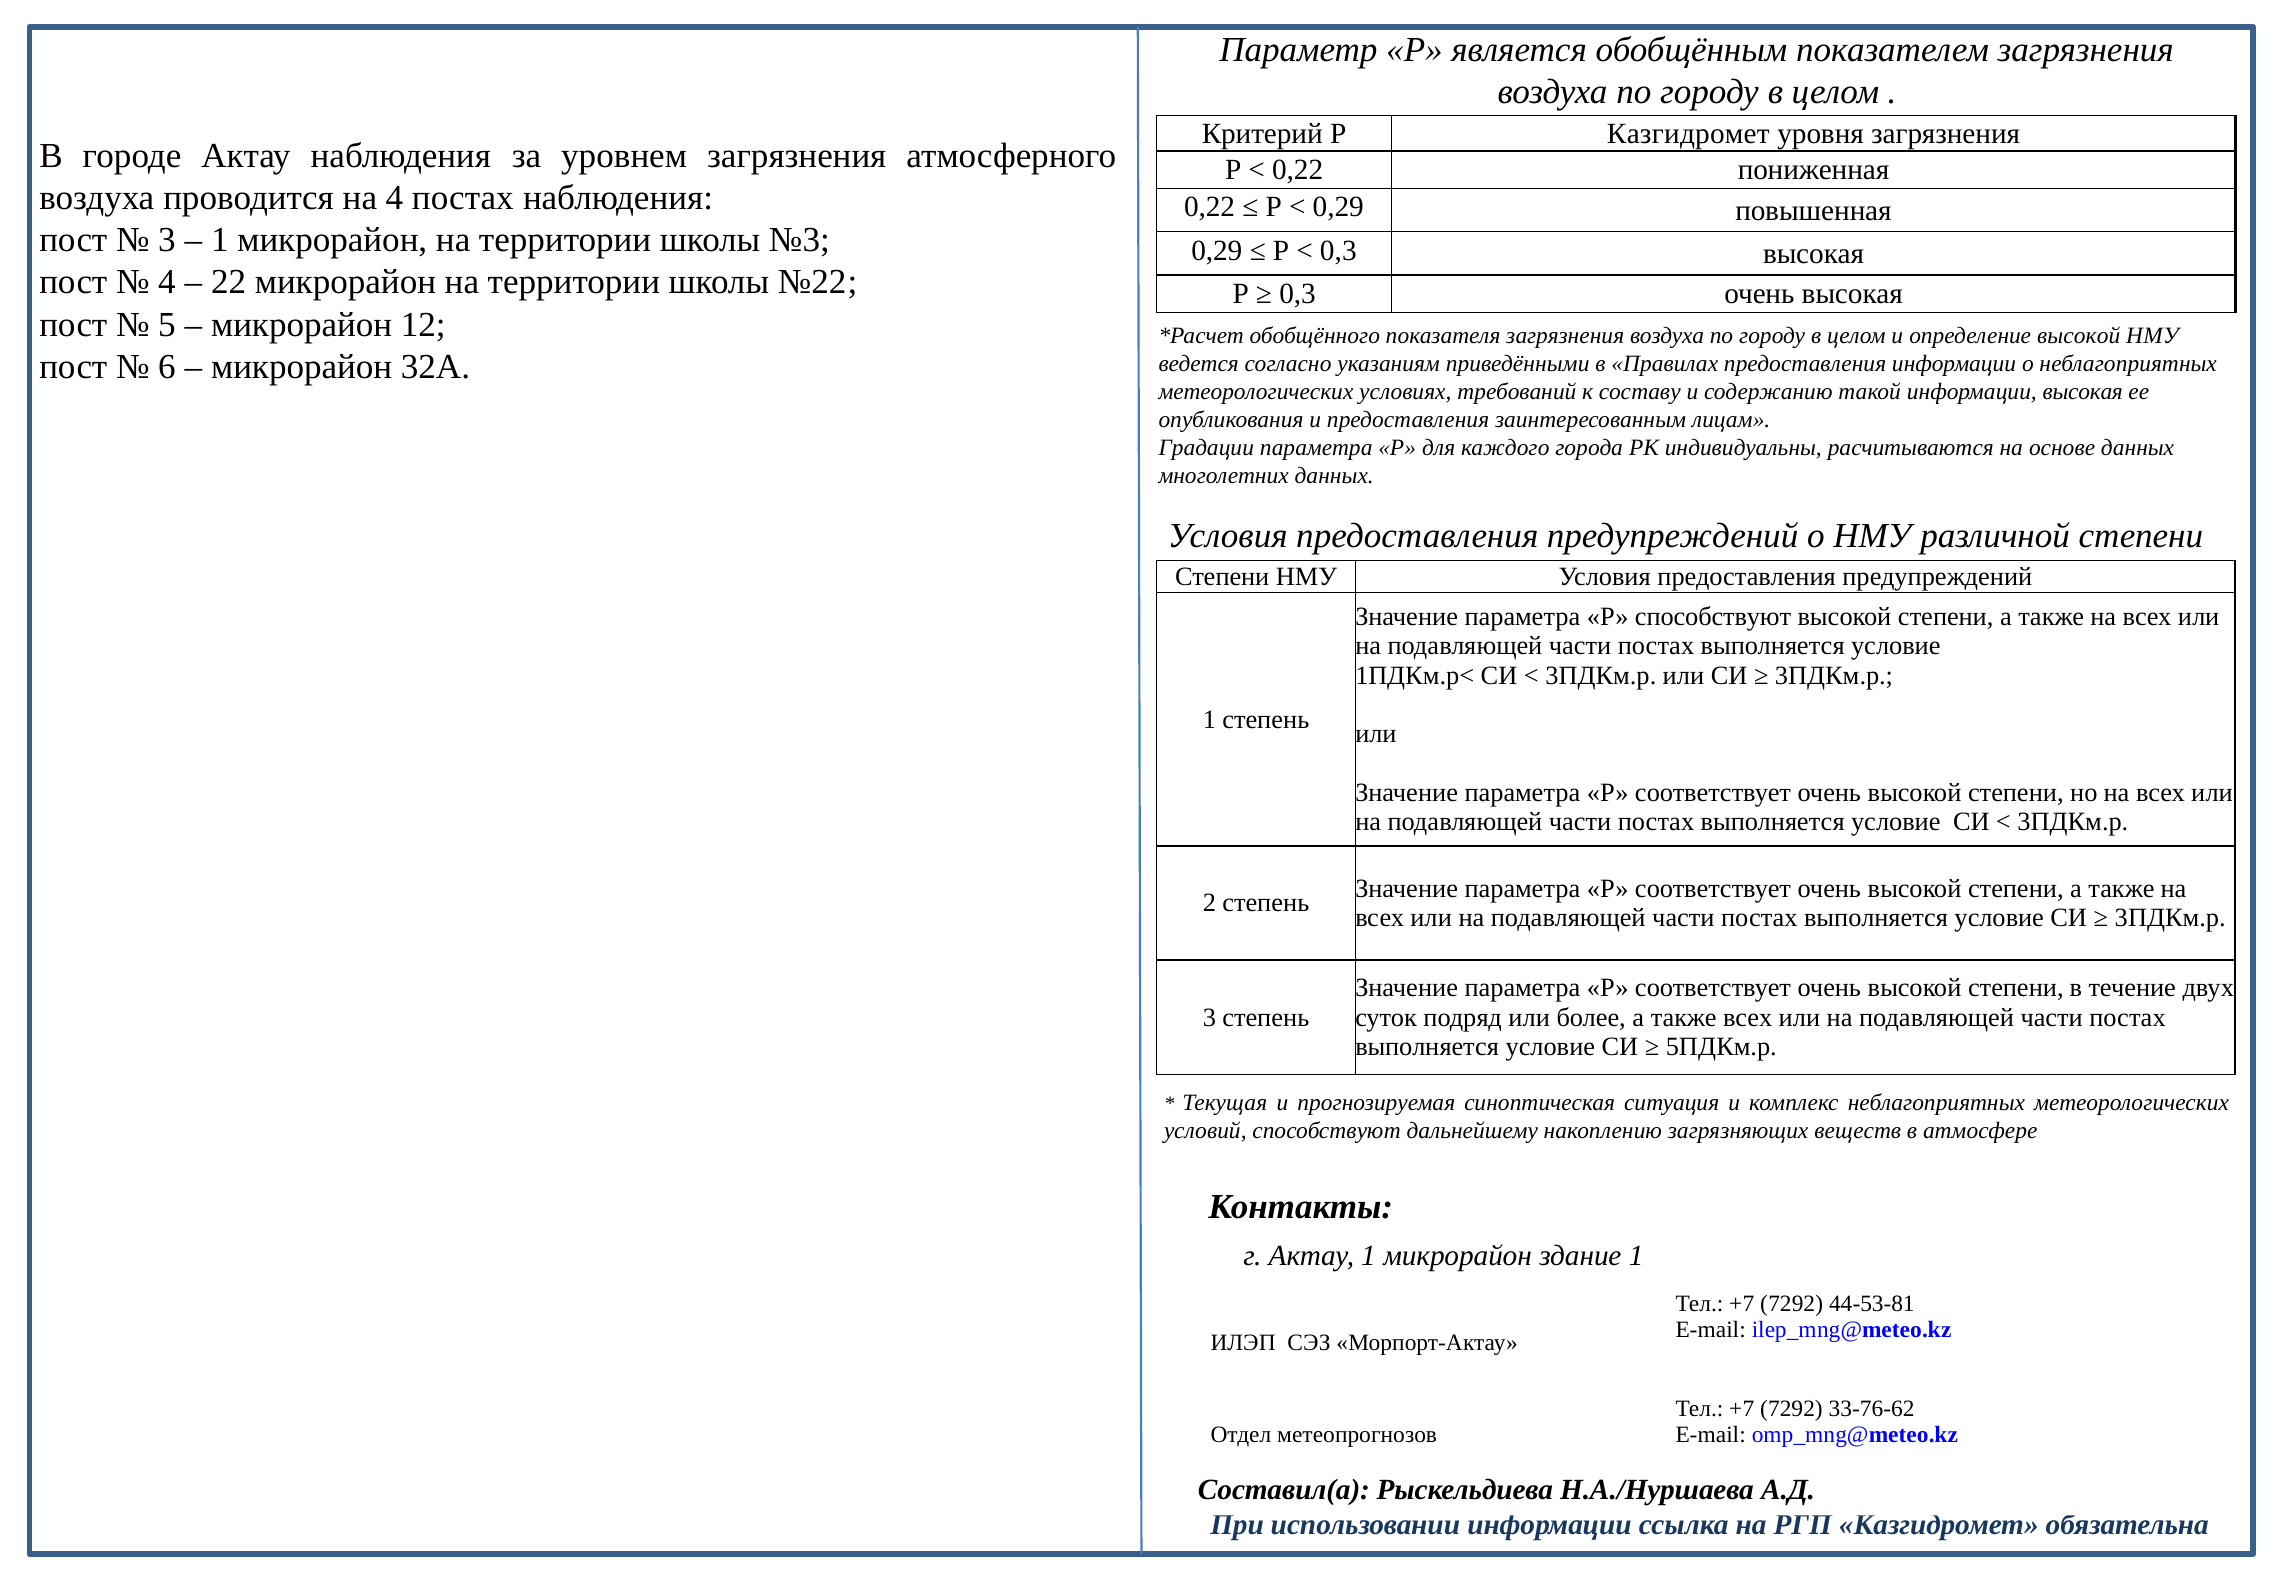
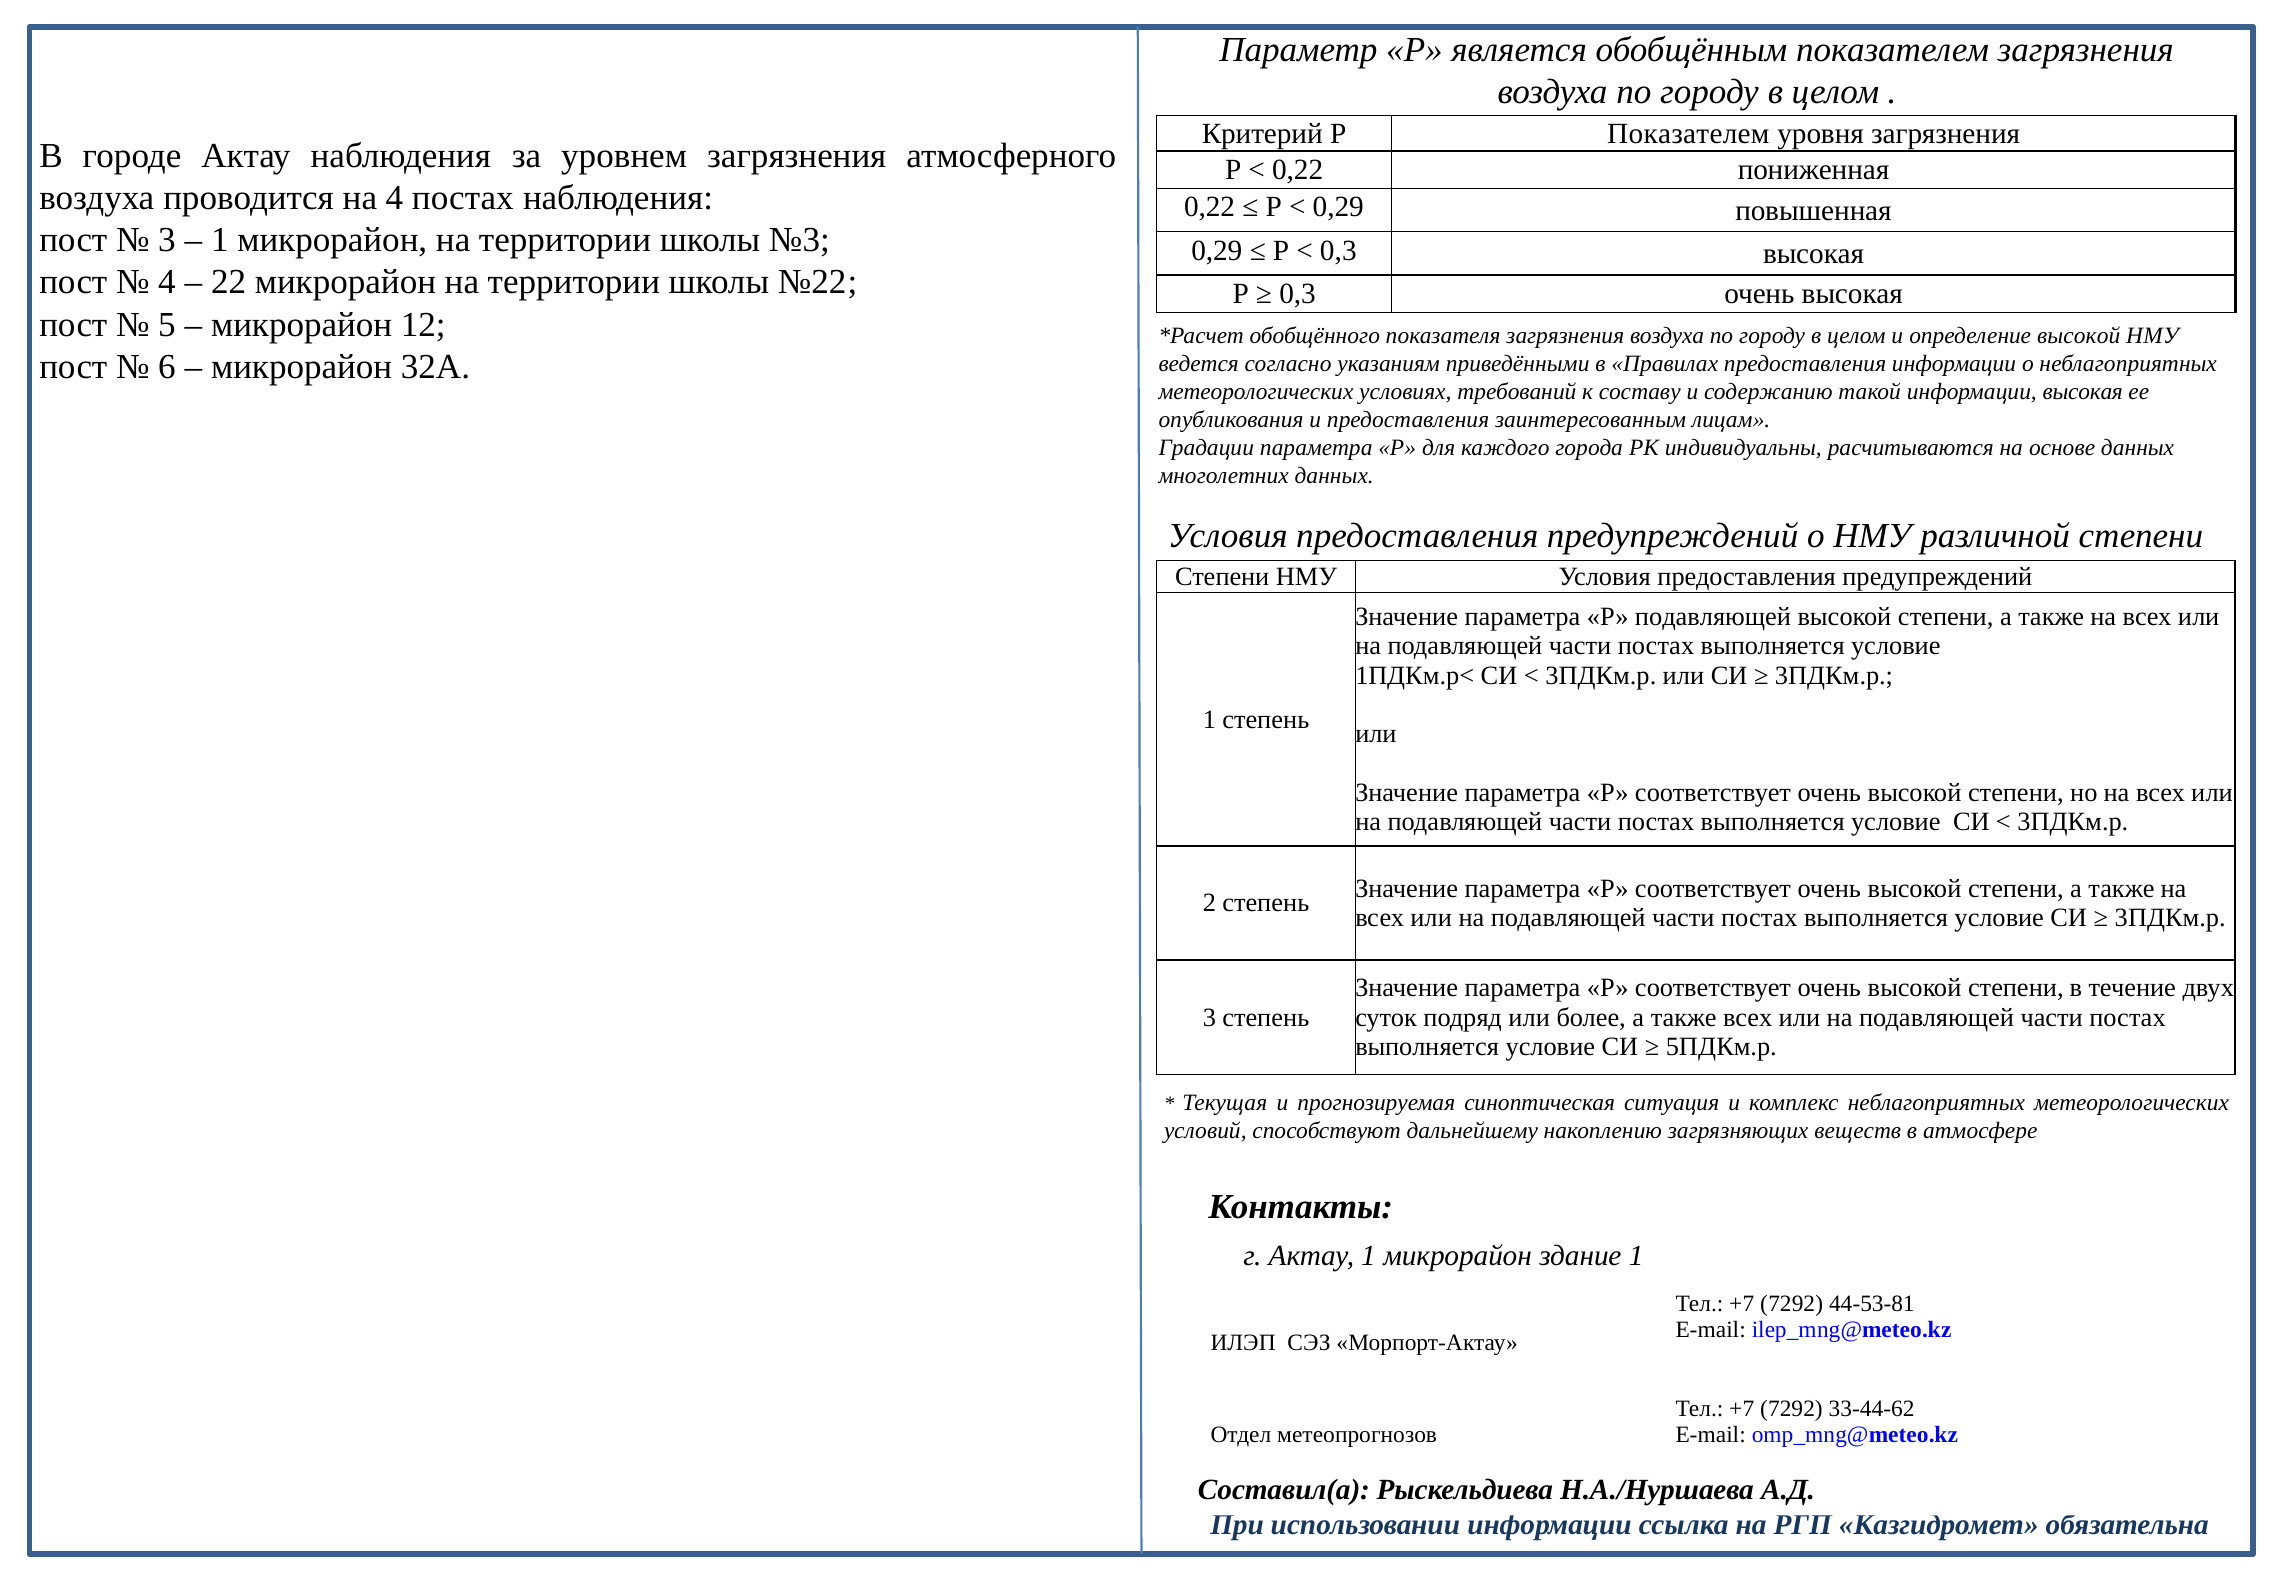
Р Казгидромет: Казгидромет -> Показателем (1688, 133)
Р способствуют: способствуют -> подавляющей (1713, 617)
33-76-62: 33-76-62 -> 33-44-62 (1872, 1409)
